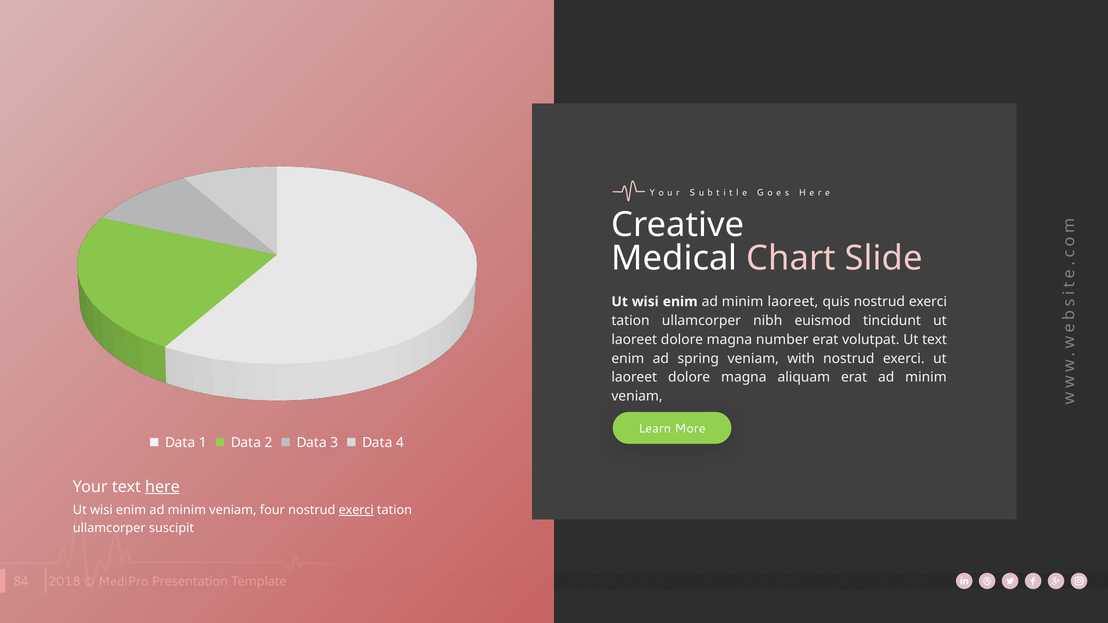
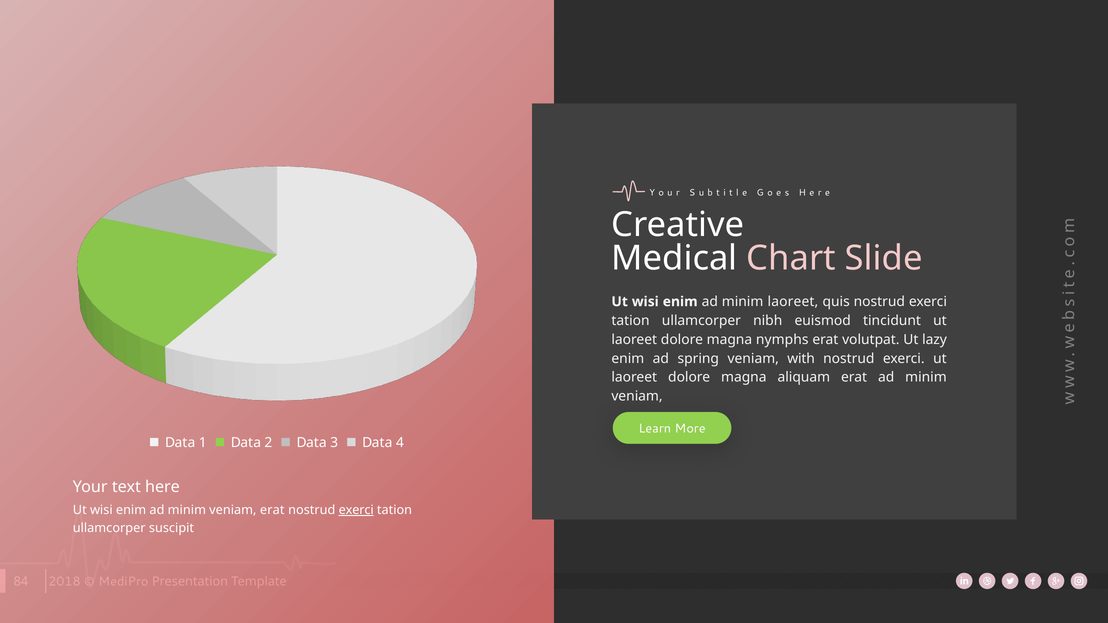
number: number -> nymphs (782, 340)
Ut text: text -> lazy (935, 340)
here underline: present -> none (162, 487)
veniam four: four -> erat (272, 510)
